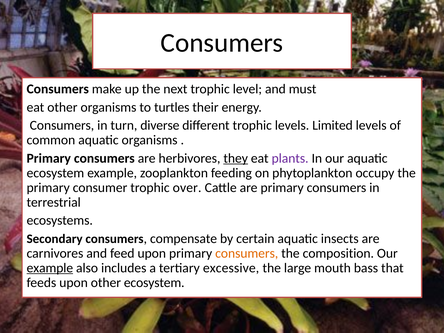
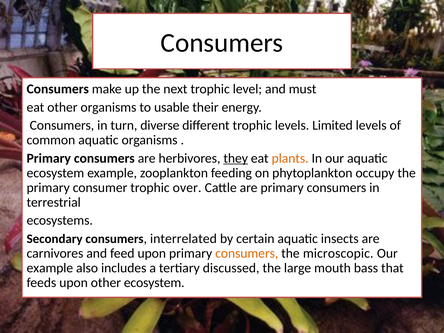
turtles: turtles -> usable (172, 107)
plants colour: purple -> orange (290, 158)
compensate: compensate -> interrelated (183, 239)
composition: composition -> microscopic (338, 253)
example underline: present -> none (50, 268)
excessive: excessive -> discussed (231, 268)
